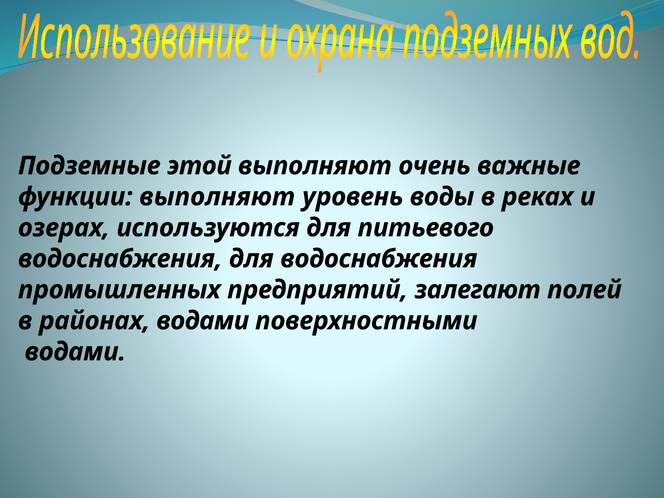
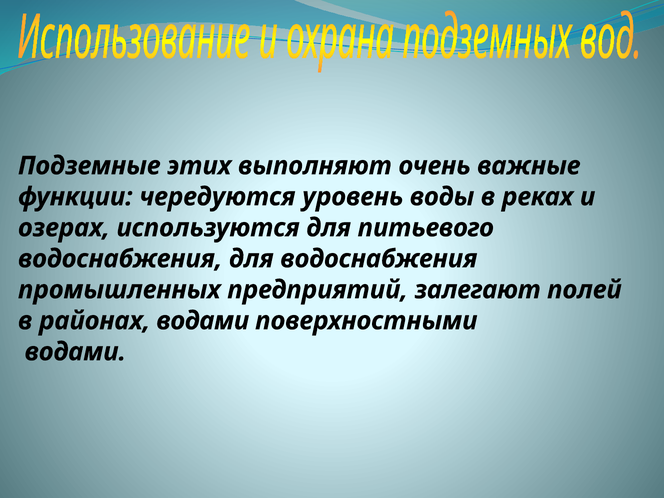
этой: этой -> этих (199, 166)
функции выполняют: выполняют -> чередуются (217, 197)
